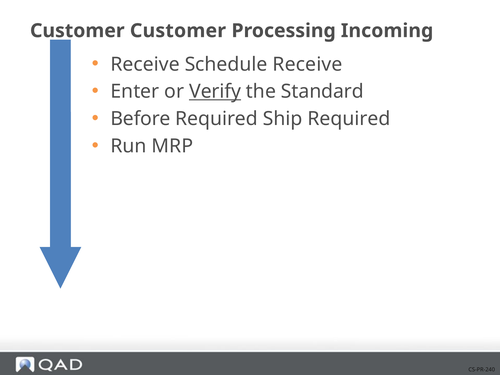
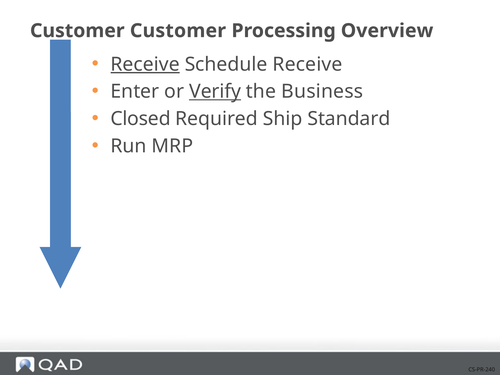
Incoming: Incoming -> Overview (387, 31)
Receive underline: none -> present (145, 64)
Standard: Standard -> Business (322, 92)
Before: Before -> Closed (141, 119)
Ship Required: Required -> Standard (349, 119)
